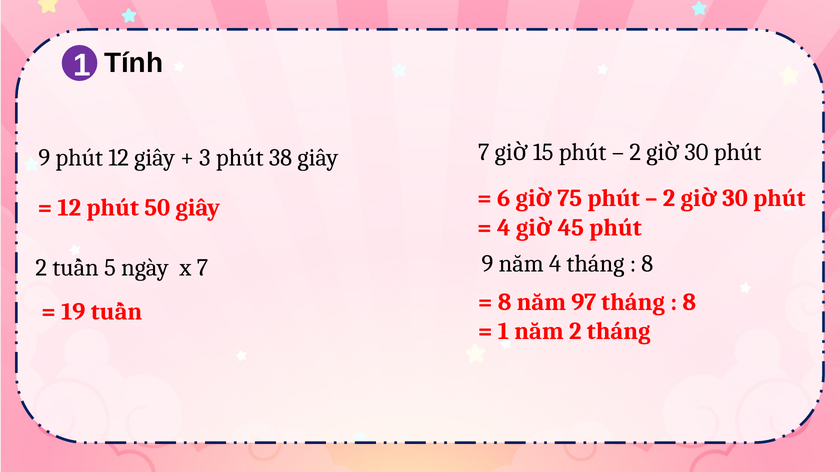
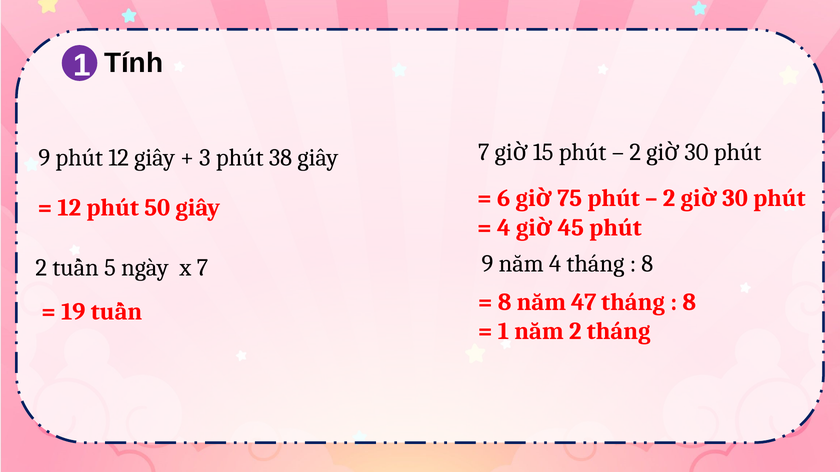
97: 97 -> 47 (584, 302)
